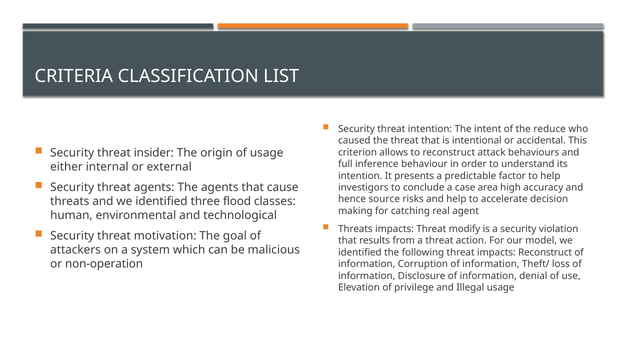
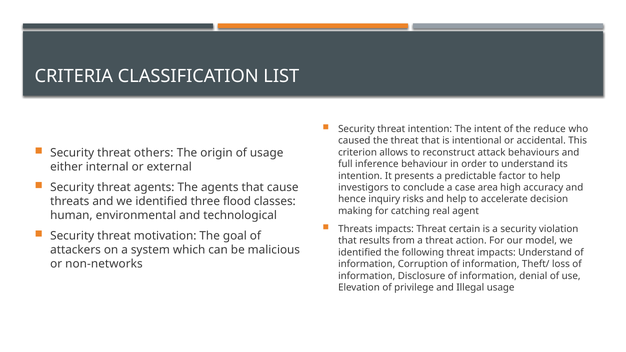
insider: insider -> others (154, 153)
source: source -> inquiry (384, 199)
modify: modify -> certain (464, 229)
impacts Reconstruct: Reconstruct -> Understand (545, 253)
non-operation: non-operation -> non-networks (104, 264)
